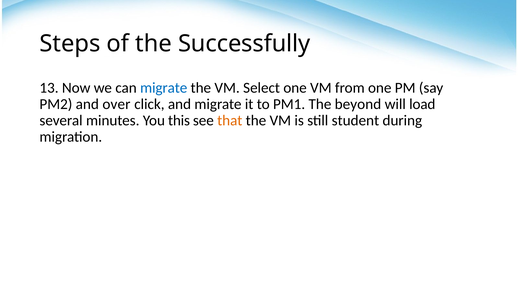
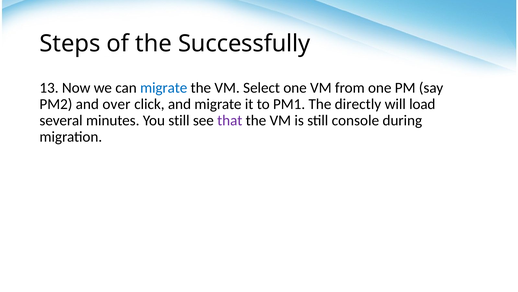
beyond: beyond -> directly (358, 104)
You this: this -> still (179, 120)
that colour: orange -> purple (230, 120)
student: student -> console (355, 120)
